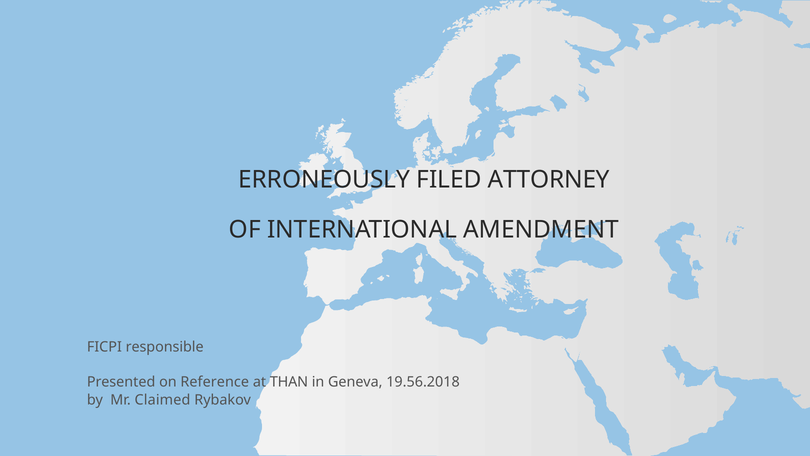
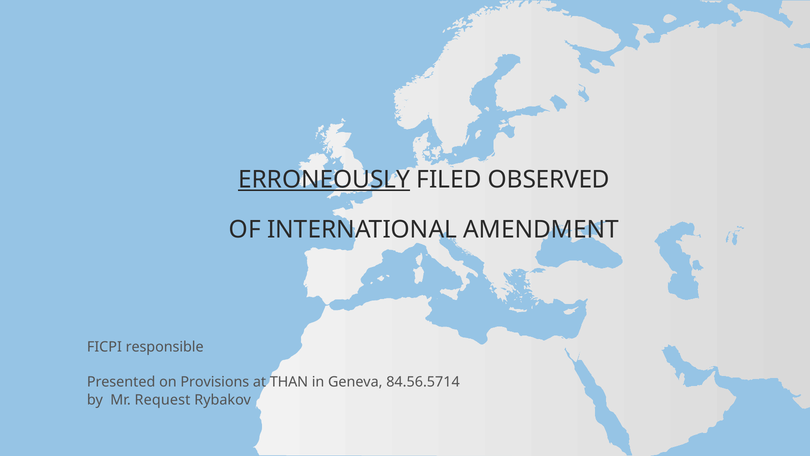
ERRONEOUSLY underline: none -> present (324, 180)
ATTORNEY: ATTORNEY -> OBSERVED (549, 180)
Reference: Reference -> Provisions (215, 382)
19.56.2018: 19.56.2018 -> 84.56.5714 (423, 382)
Claimed: Claimed -> Request (162, 400)
